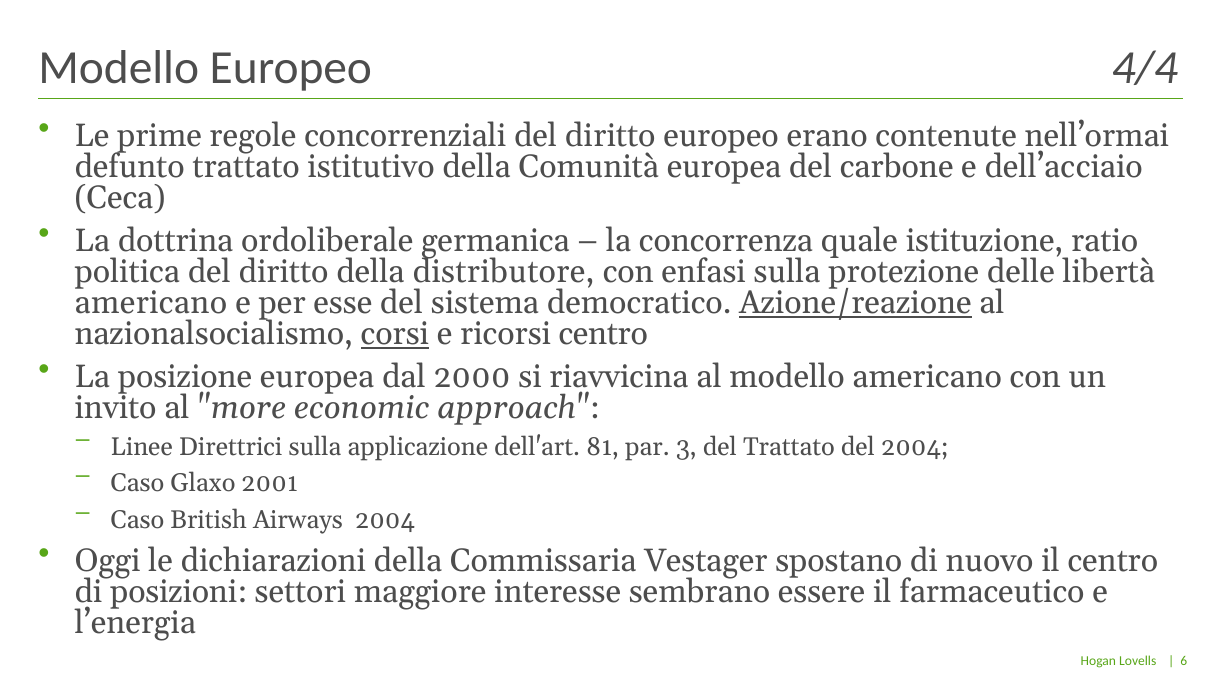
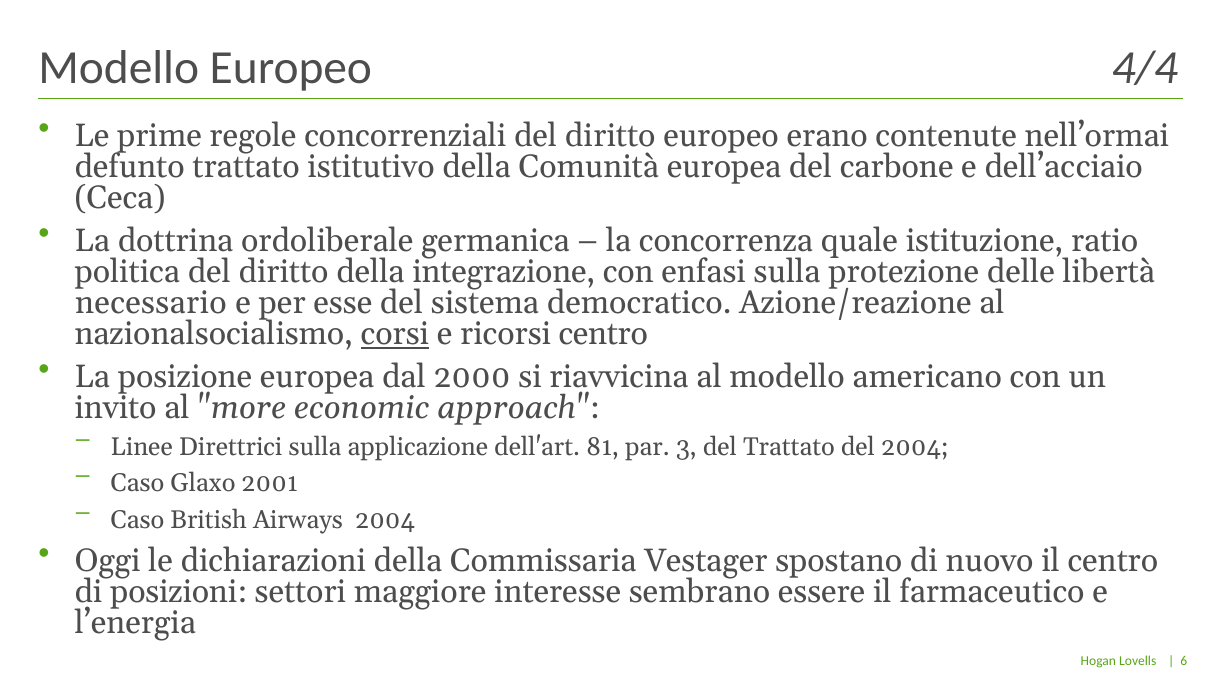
distributore: distributore -> integrazione (504, 272)
americano: americano -> necessario (151, 303)
Azione/reazione underline: present -> none (855, 303)
